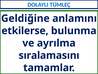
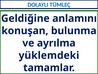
etkilerse: etkilerse -> konuşan (25, 31)
sıralamasını: sıralamasını -> yüklemdeki (49, 55)
